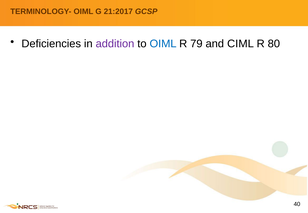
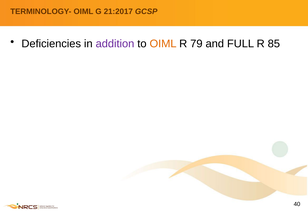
OIML colour: blue -> orange (163, 44)
CIML: CIML -> FULL (241, 44)
80: 80 -> 85 (274, 44)
